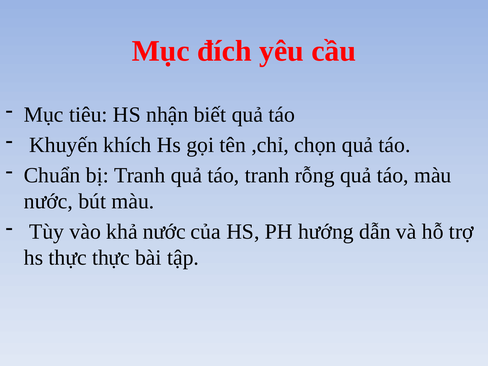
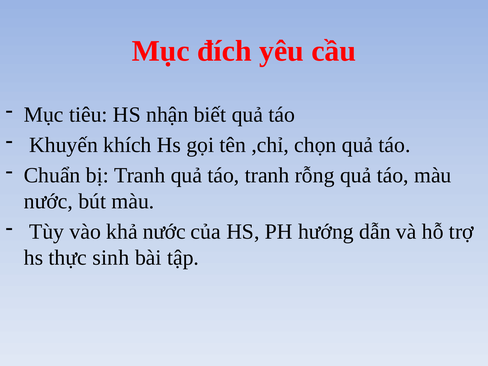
thực thực: thực -> sinh (111, 258)
